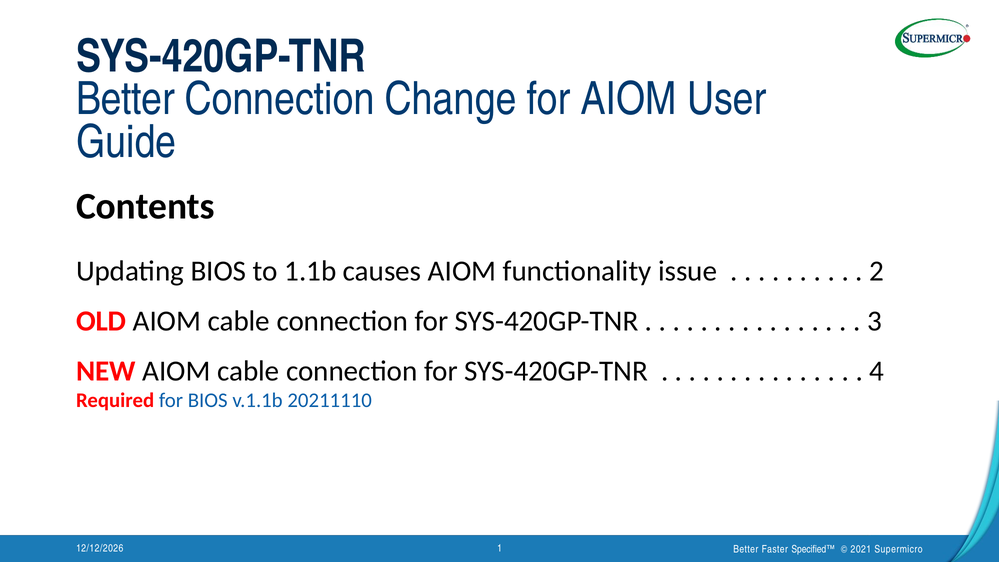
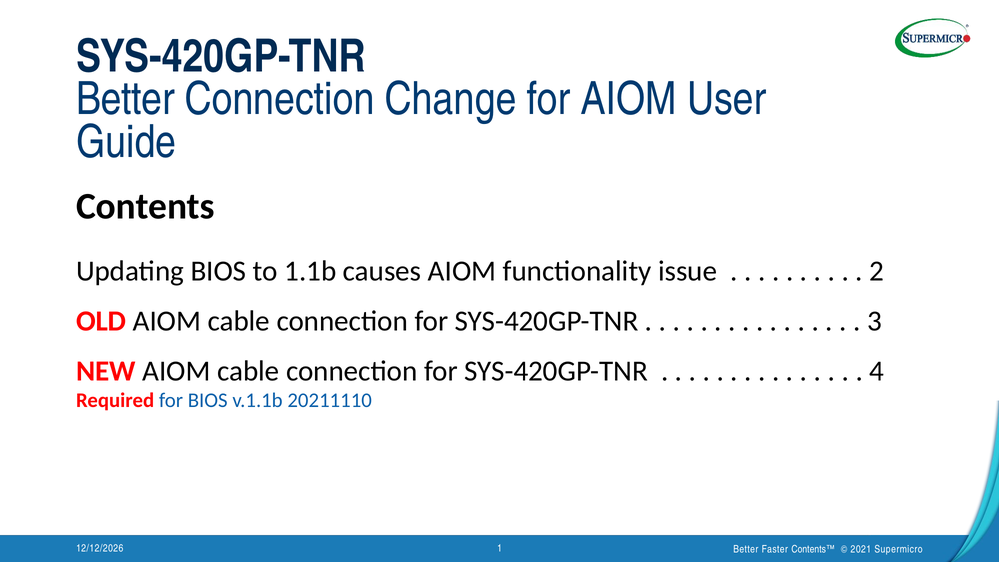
Specified™: Specified™ -> Contents™ (813, 549)
